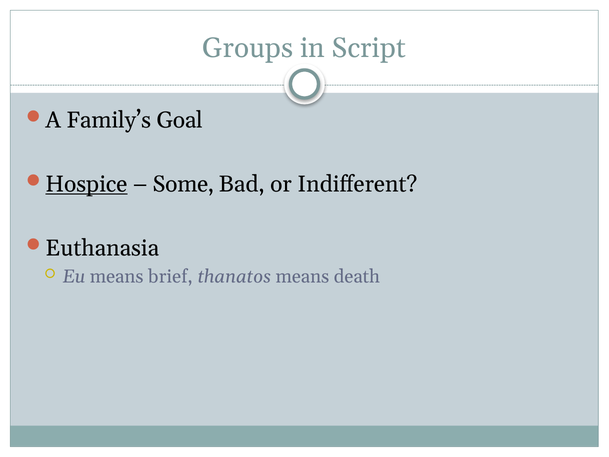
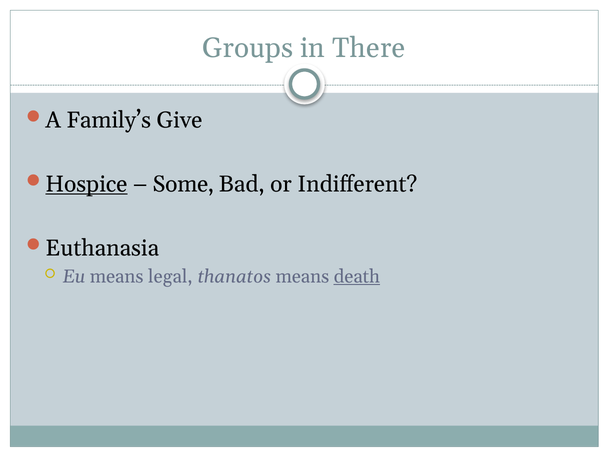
Script: Script -> There (369, 48)
Goal: Goal -> Give (179, 120)
brief: brief -> legal (170, 276)
death underline: none -> present (357, 276)
